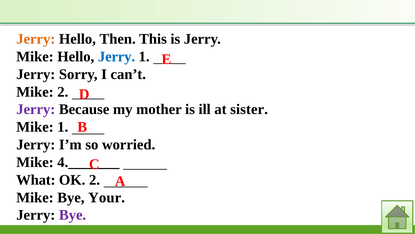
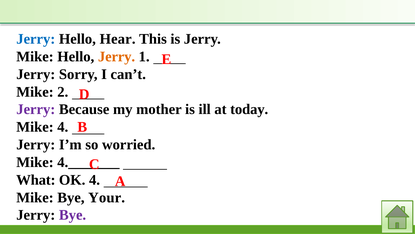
Jerry colour: orange -> blue (36, 39)
Then: Then -> Hear (118, 39)
Jerry colour: blue -> orange (117, 56)
sister: sister -> today (249, 109)
Mike 1: 1 -> 4 (63, 127)
OK 2: 2 -> 4 (95, 179)
